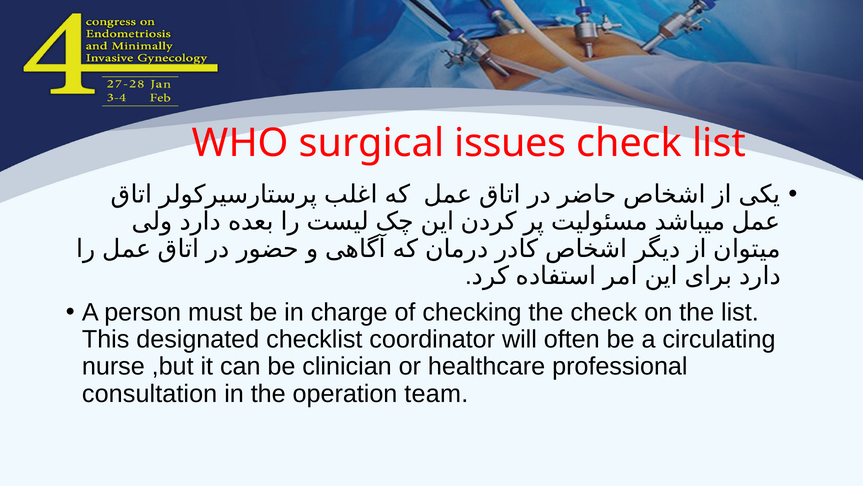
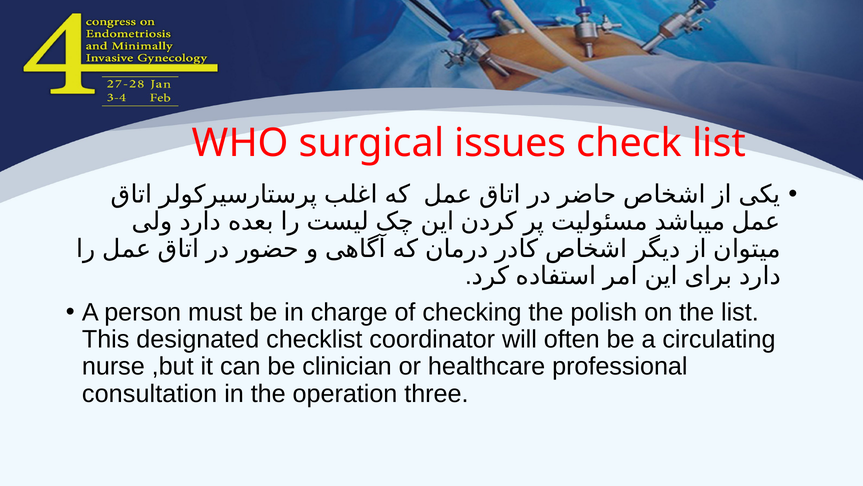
the check: check -> polish (604, 312)
team: team -> three (436, 393)
